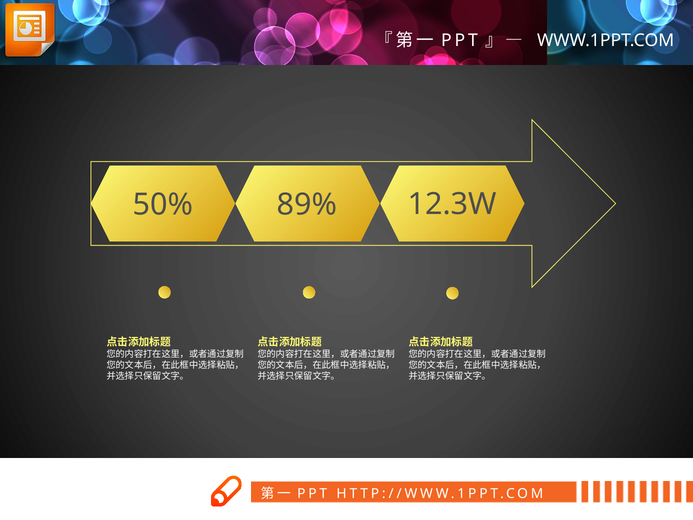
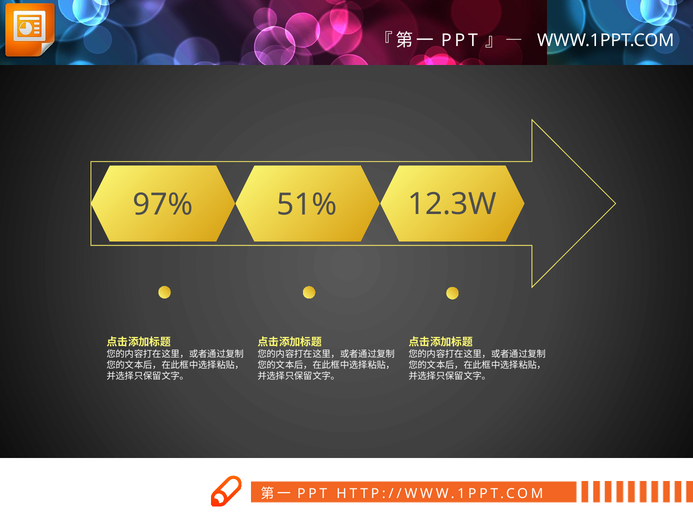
50%: 50% -> 97% (163, 204)
89%: 89% -> 51% (307, 204)
